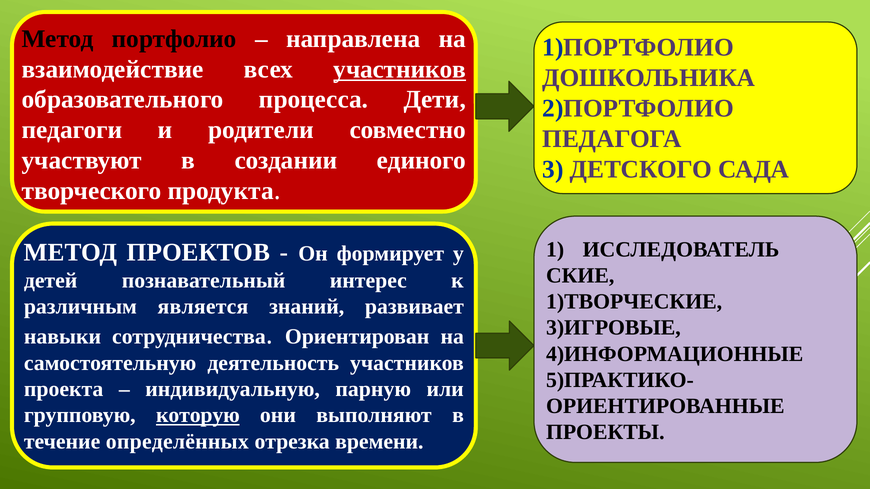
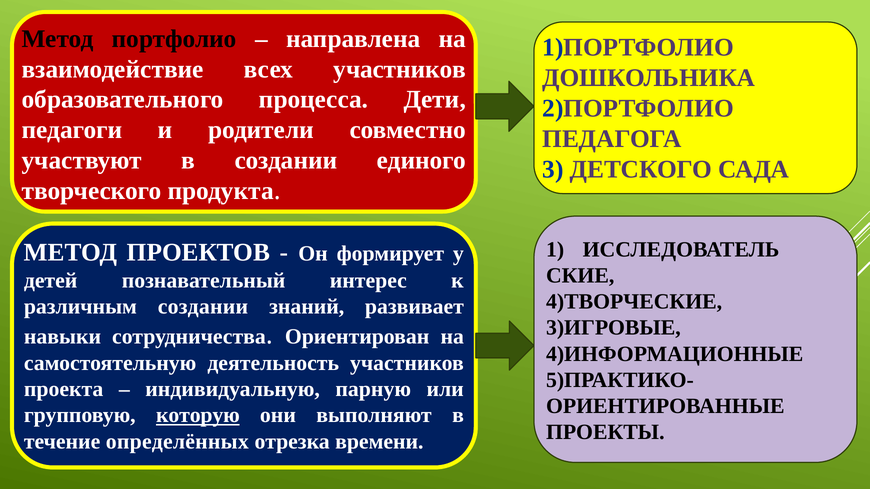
участников underline: present -> none (400, 69)
1)ТВОРЧЕСКИЕ: 1)ТВОРЧЕСКИЕ -> 4)ТВОРЧЕСКИЕ (634, 302)
различным является: является -> создании (203, 307)
